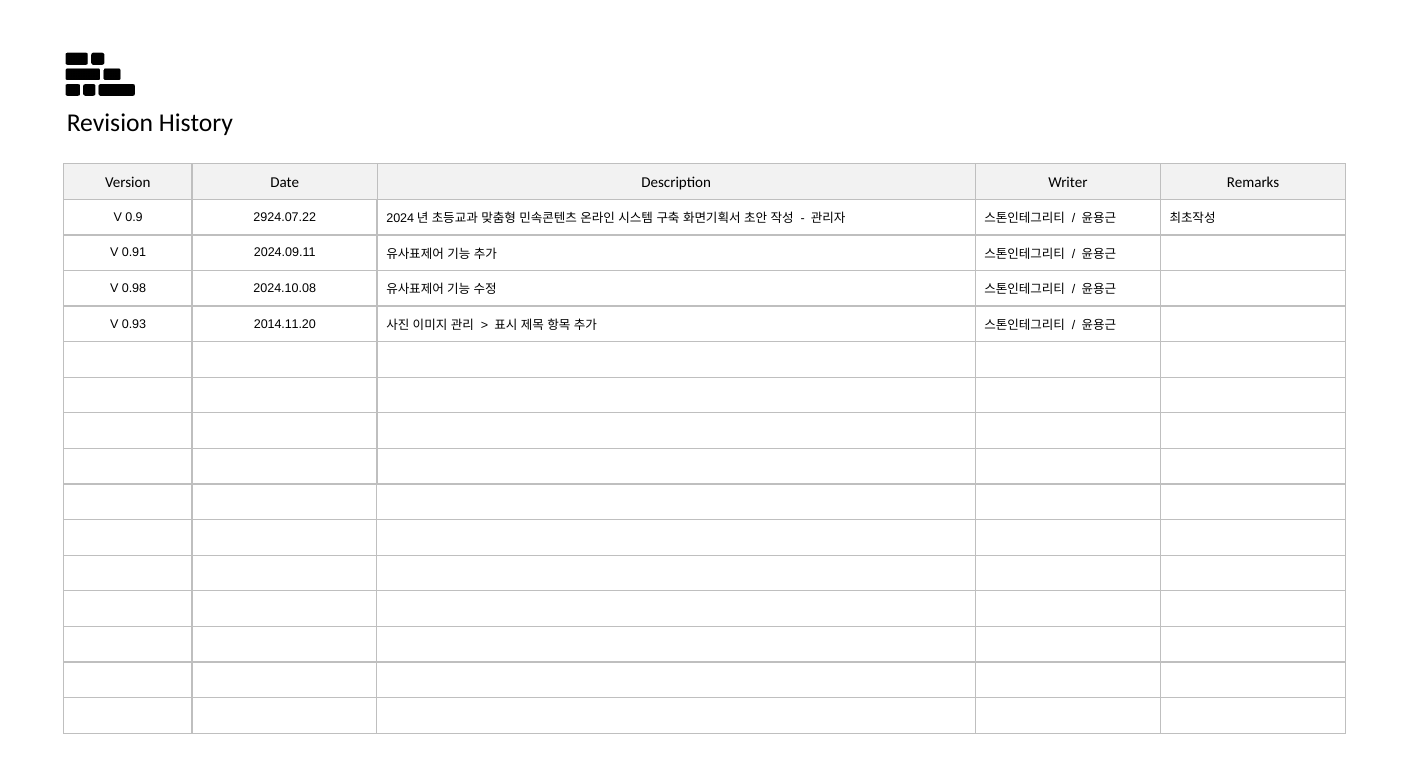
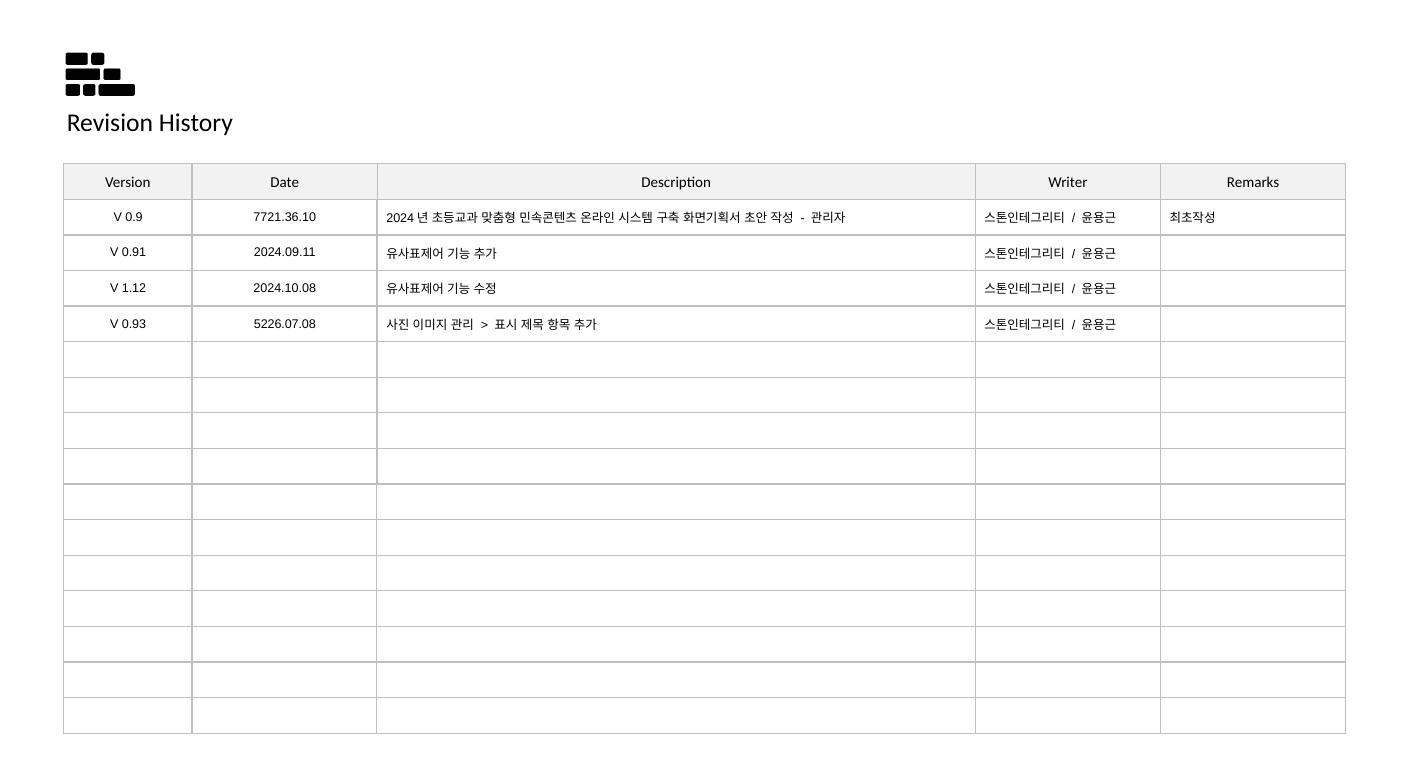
2924.07.22: 2924.07.22 -> 7721.36.10 (285, 217)
0.98: 0.98 -> 1.12 (134, 288)
2014.11.20: 2014.11.20 -> 5226.07.08 (285, 324)
